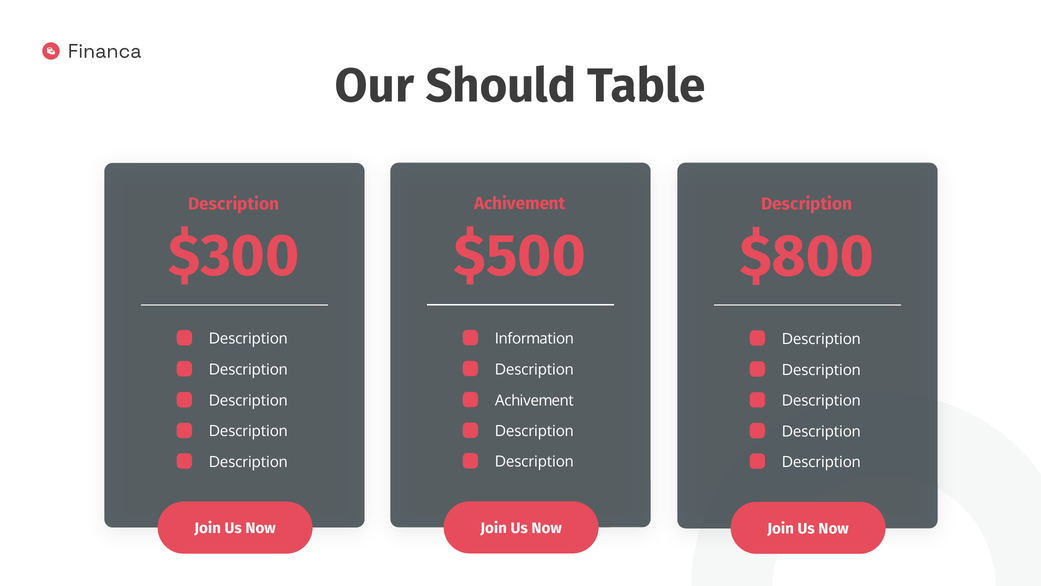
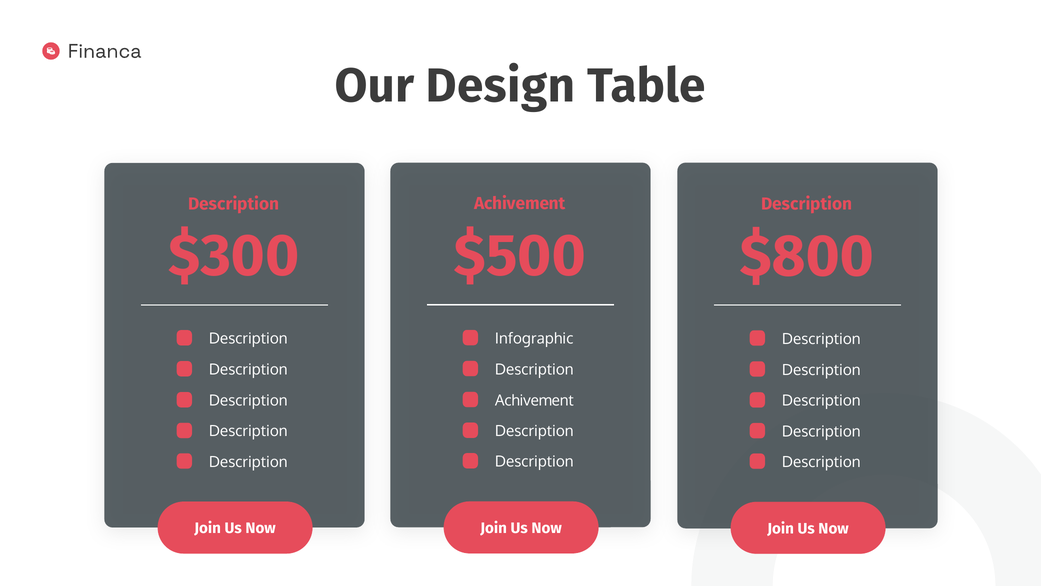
Should: Should -> Design (501, 86)
Information: Information -> Infographic (534, 338)
